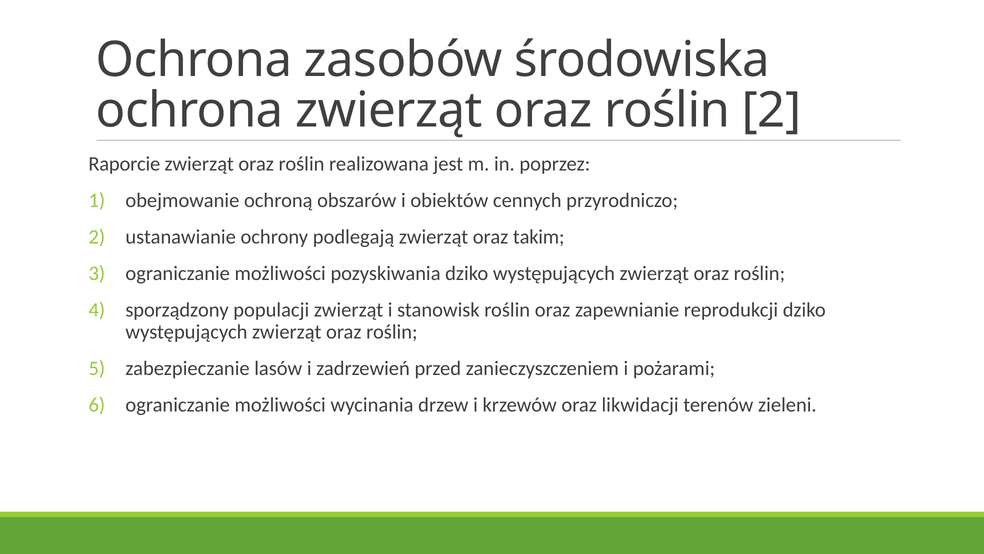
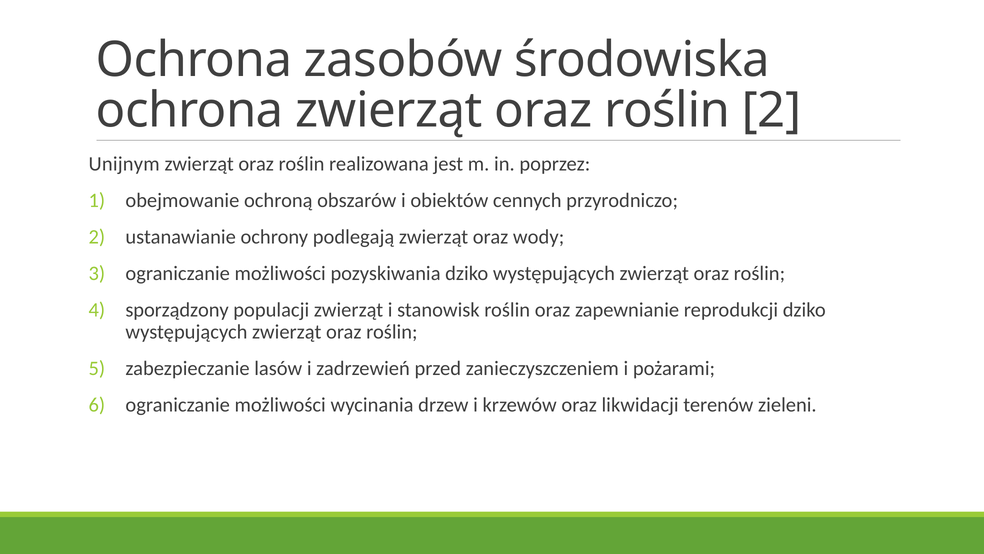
Raporcie: Raporcie -> Unijnym (124, 164)
takim: takim -> wody (539, 237)
